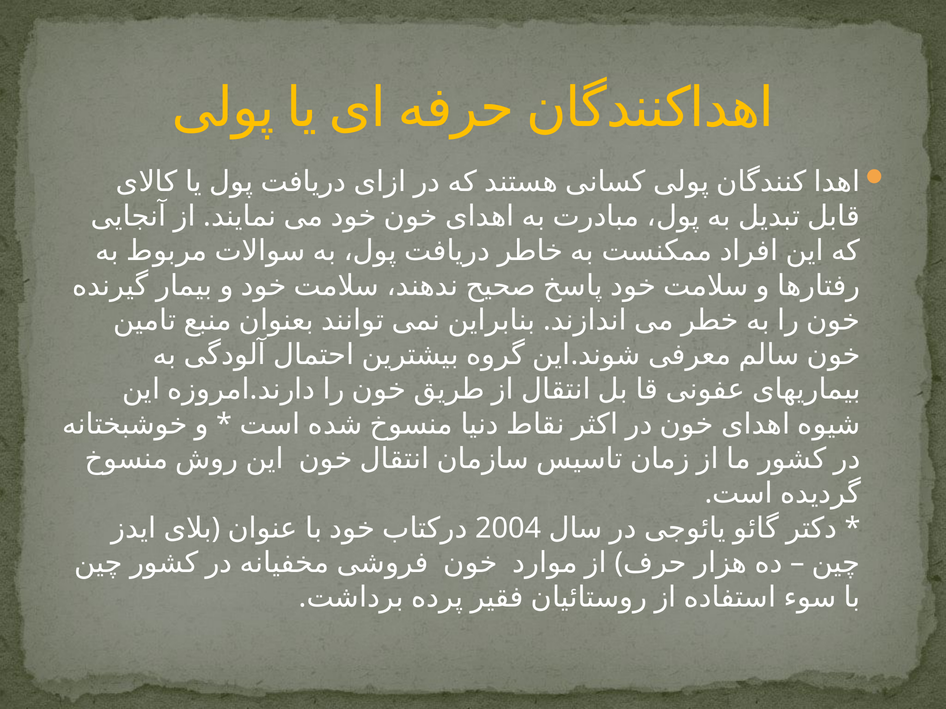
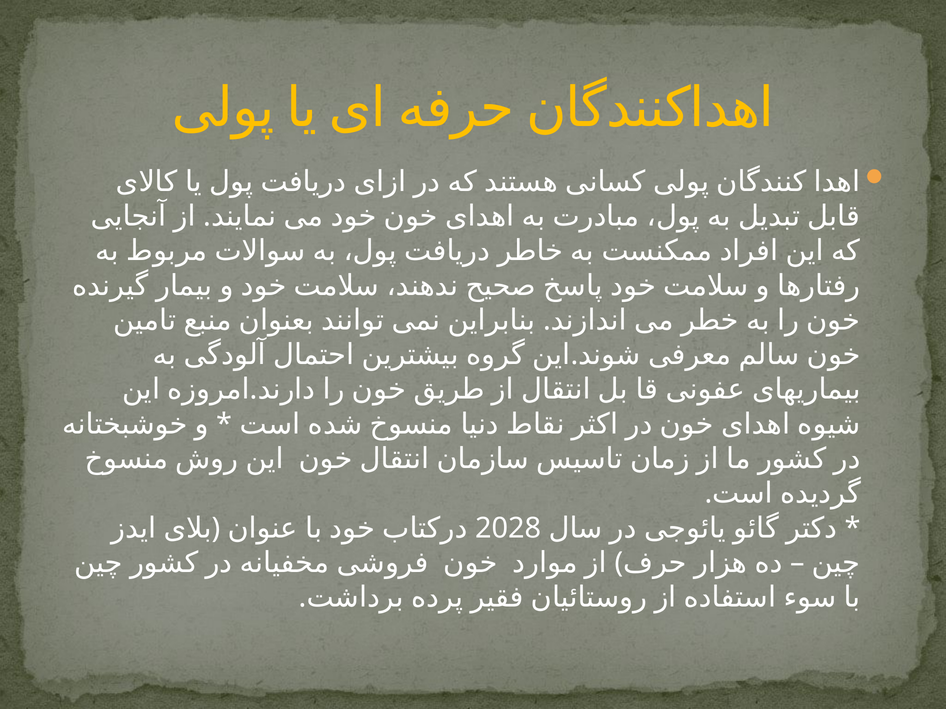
2004: 2004 -> 2028 (508, 528)
